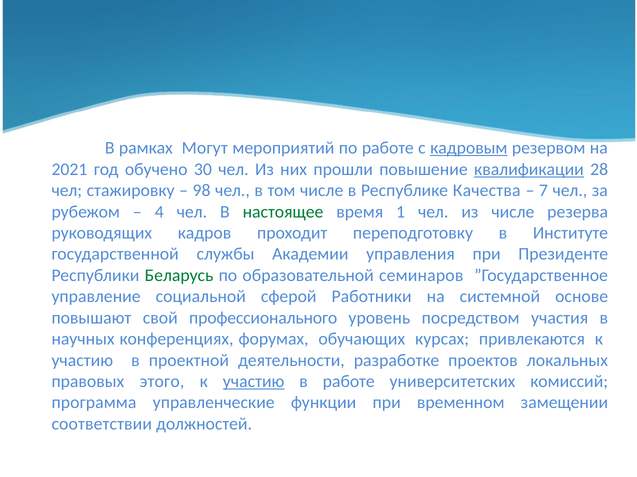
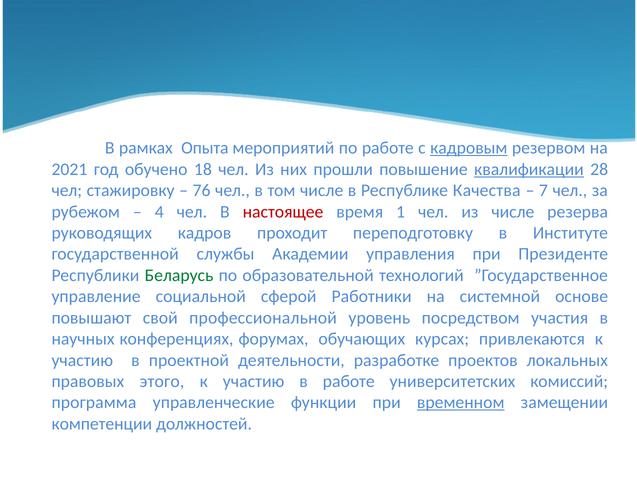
Могут: Могут -> Опыта (205, 148)
30: 30 -> 18 (203, 170)
98: 98 -> 76 (202, 191)
настоящее colour: green -> red (283, 212)
семинаров: семинаров -> технологий (421, 276)
профессионального: профессионального -> профессиональной (263, 318)
участию underline: present -> none (254, 382)
временном underline: none -> present (461, 403)
соответствии: соответствии -> компетенции (102, 424)
